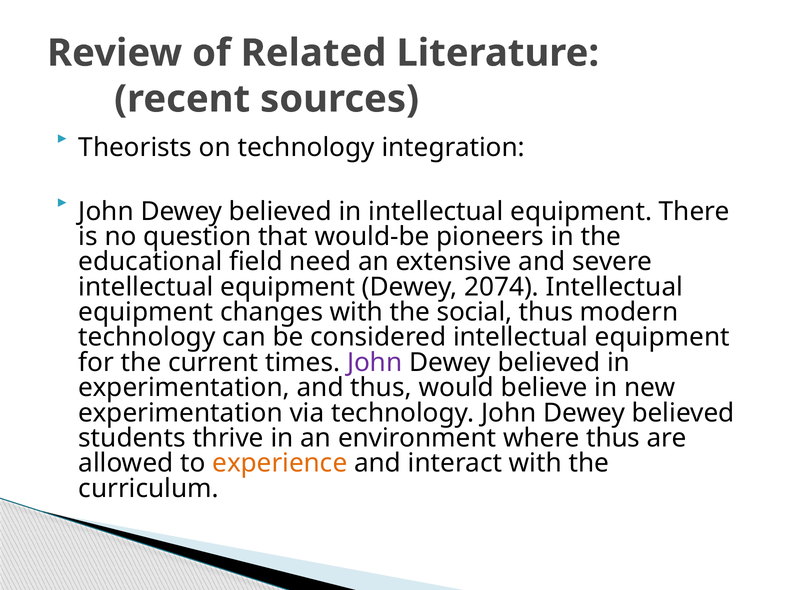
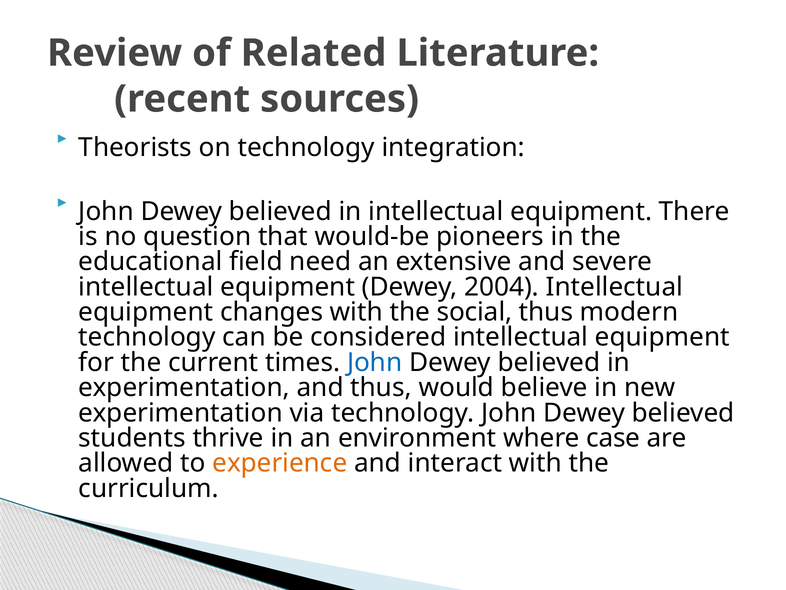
2074: 2074 -> 2004 (502, 287)
John colour: purple -> blue (375, 362)
where thus: thus -> case (613, 438)
